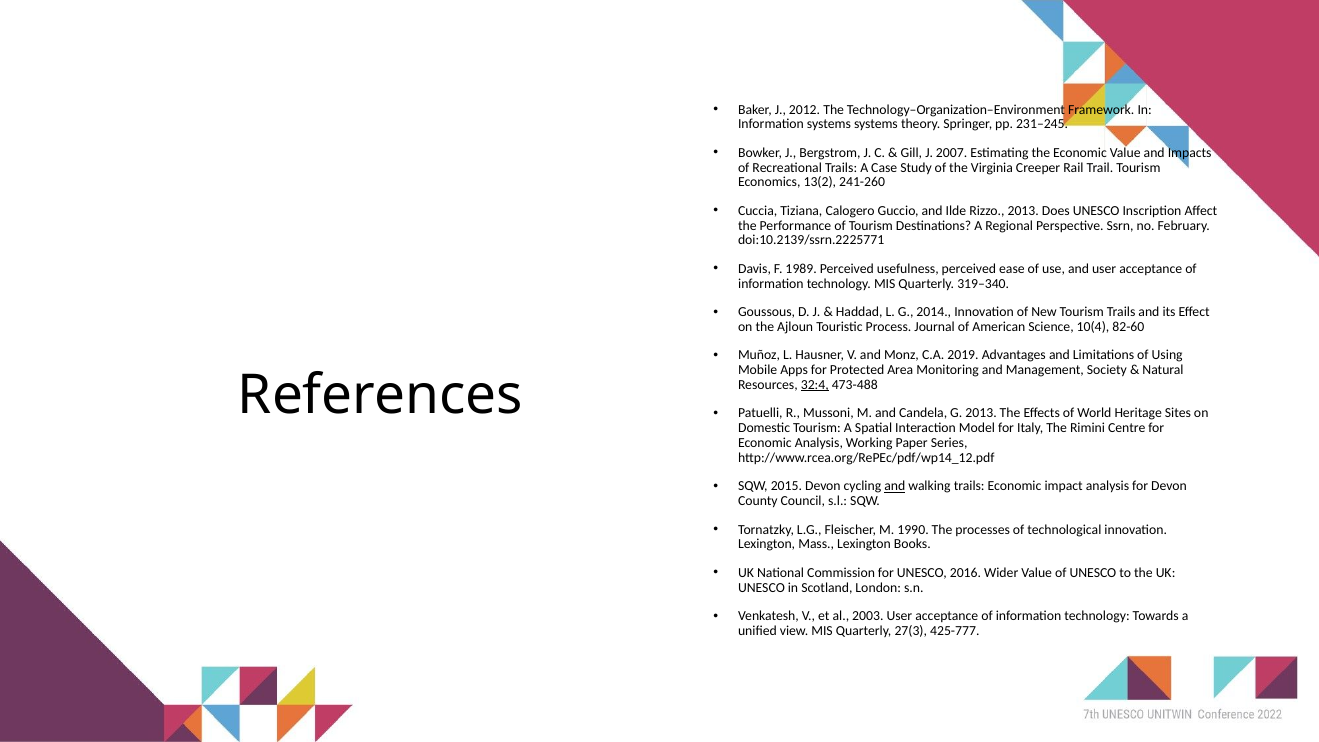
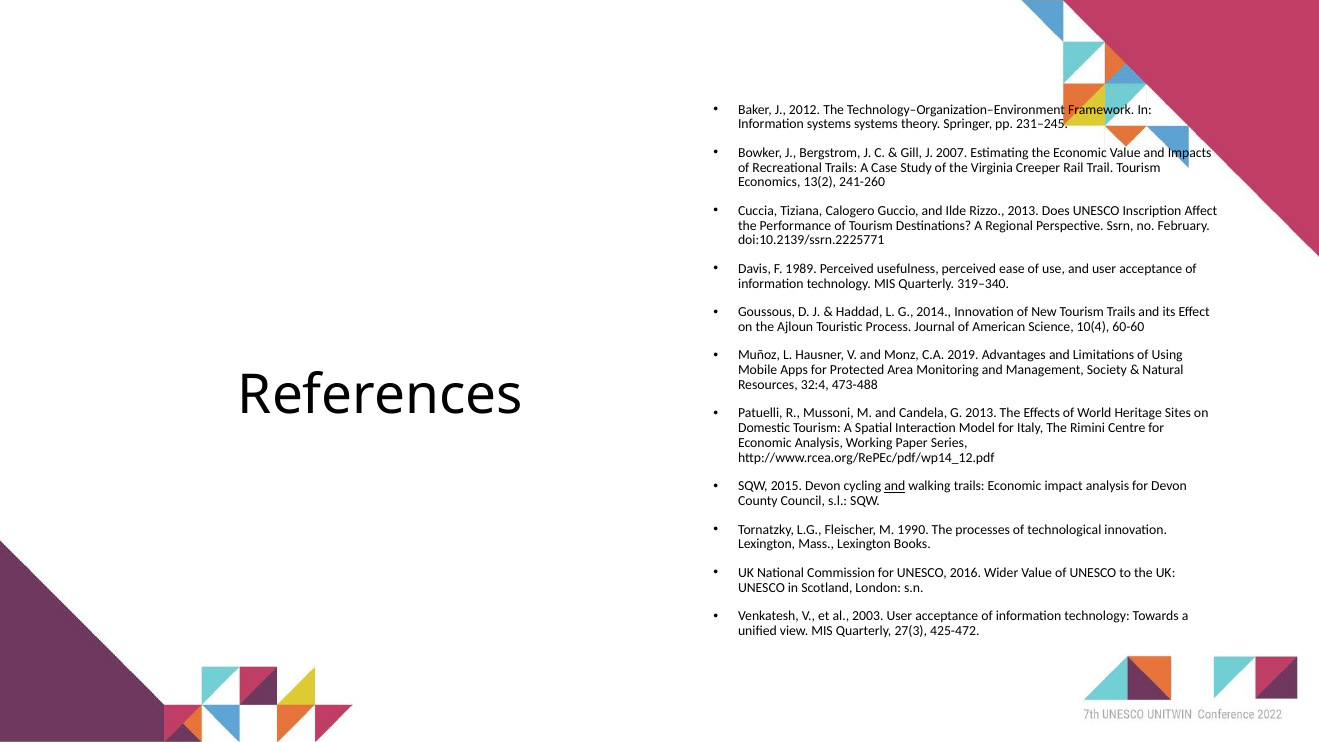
82-60: 82-60 -> 60-60 (1128, 327)
32:4 underline: present -> none (815, 385)
425-777: 425-777 -> 425-472 (955, 631)
